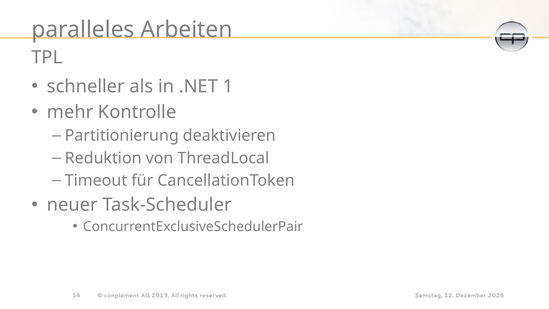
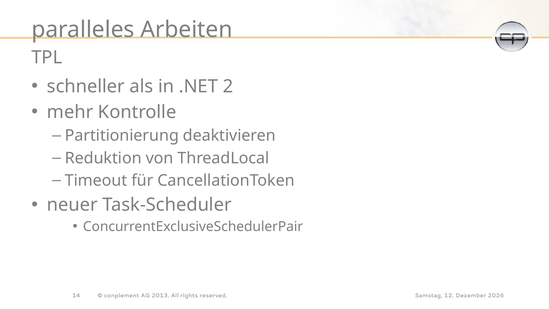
1: 1 -> 2 (228, 86)
